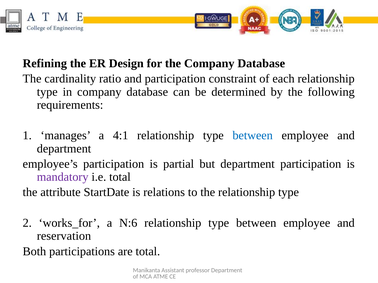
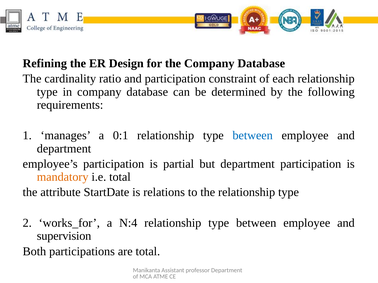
4:1: 4:1 -> 0:1 (121, 136)
mandatory colour: purple -> orange (63, 177)
N:6: N:6 -> N:4 (128, 223)
reservation: reservation -> supervision (64, 236)
